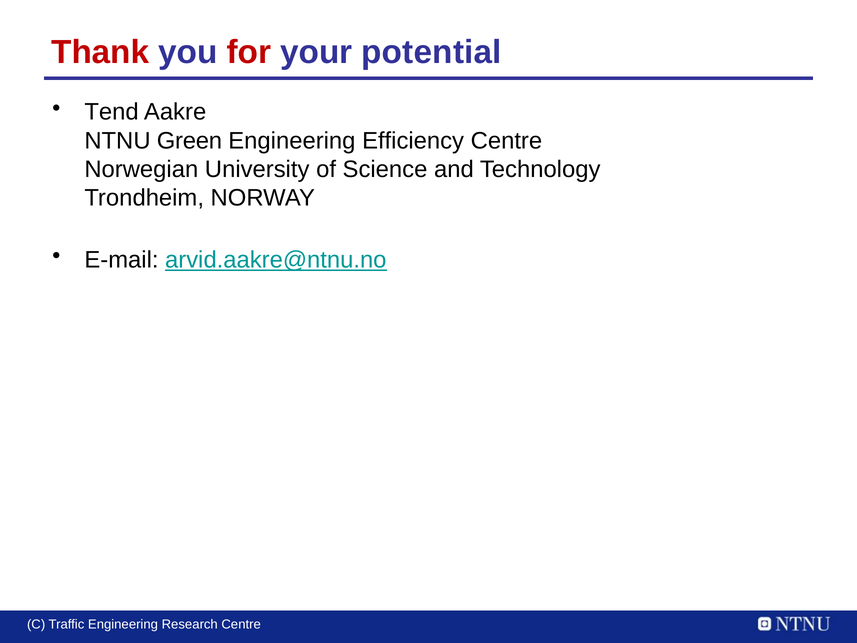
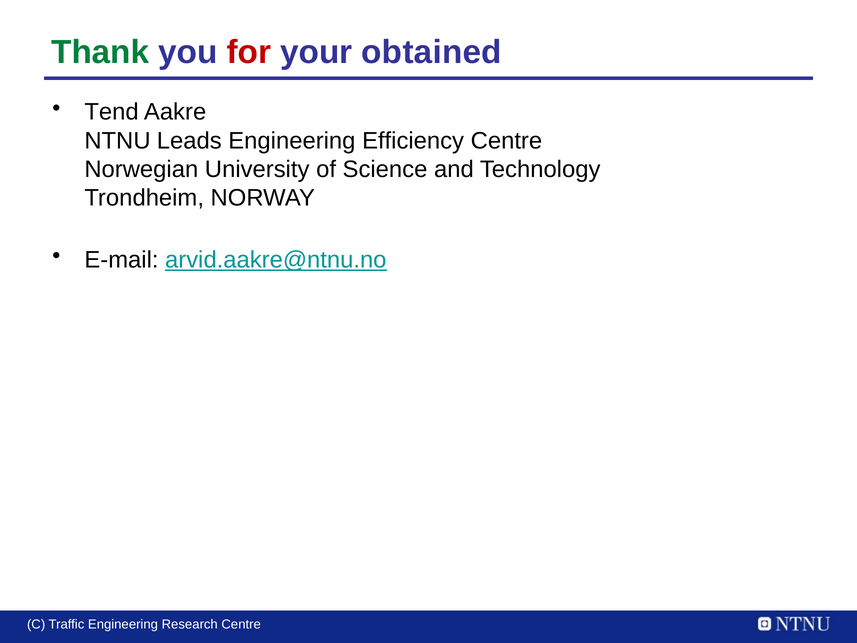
Thank colour: red -> green (100, 52)
potential: potential -> obtained (432, 52)
Green: Green -> Leads (189, 141)
